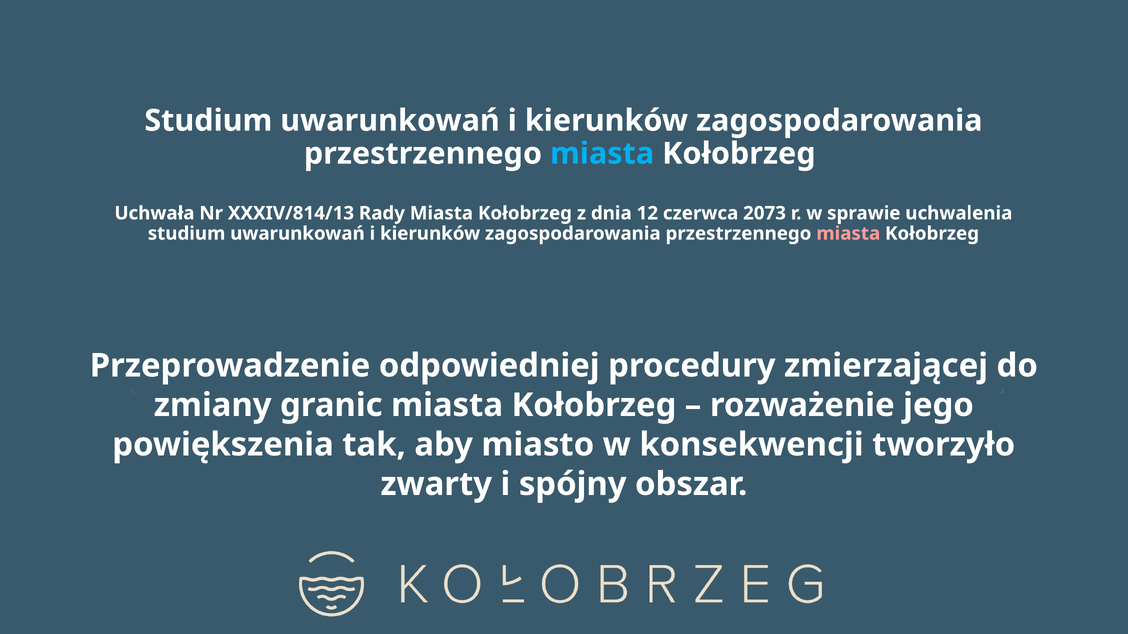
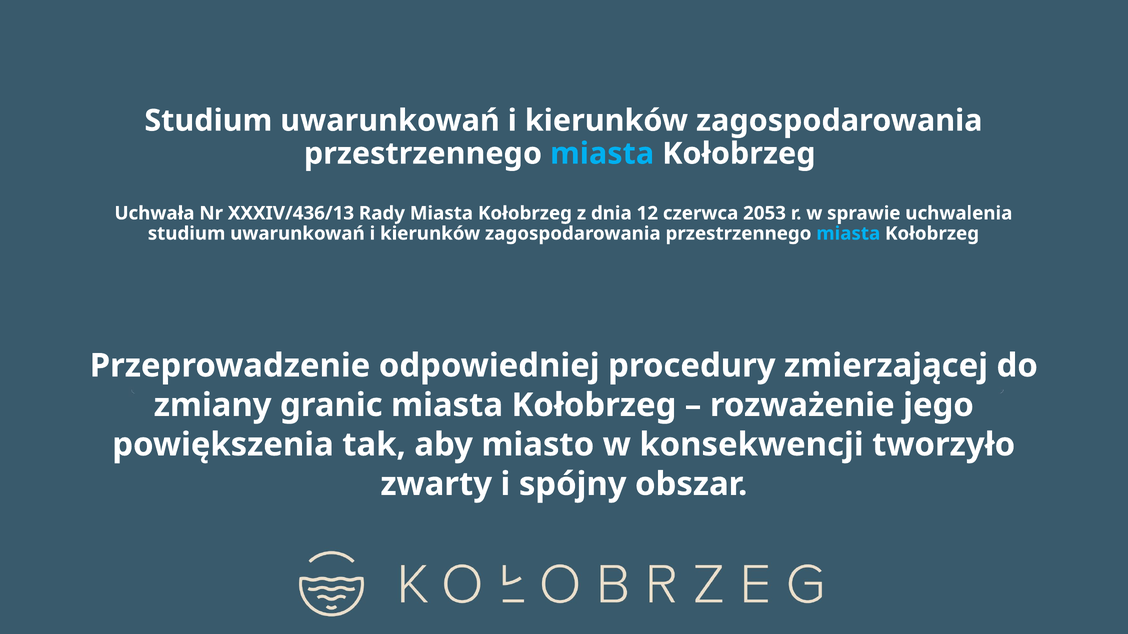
XXXIV/814/13: XXXIV/814/13 -> XXXIV/436/13 (291, 213)
2073: 2073 -> 2053 (765, 213)
miasta colour: pink -> light blue (848, 234)
